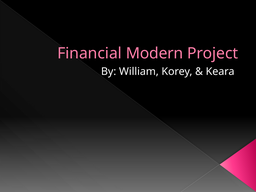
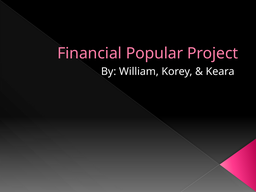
Modern: Modern -> Popular (154, 53)
